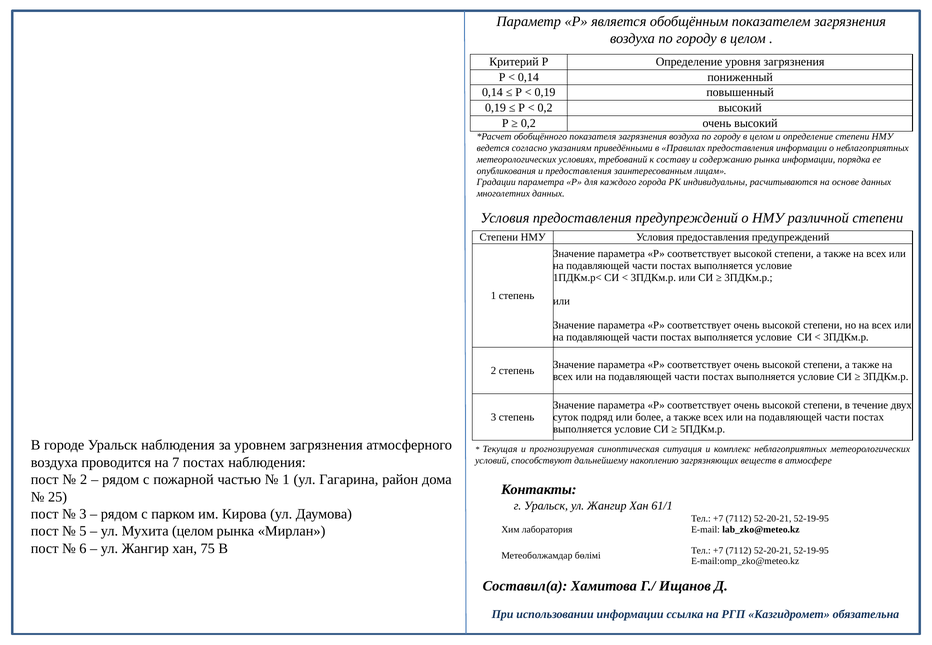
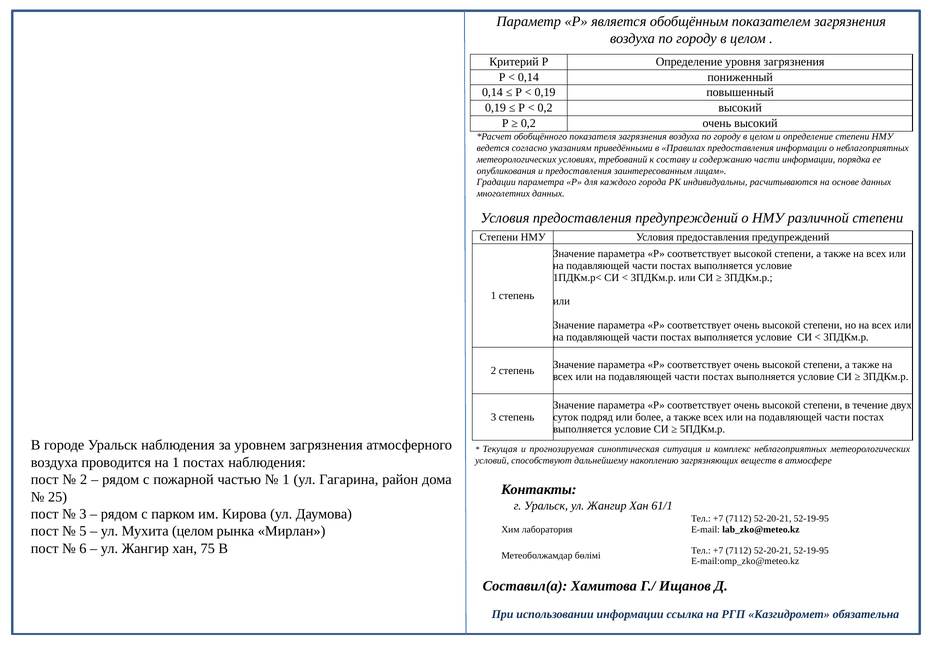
содержанию рынка: рынка -> части (767, 159)
на 7: 7 -> 1 (176, 463)
